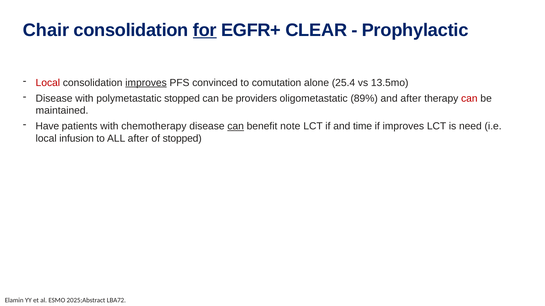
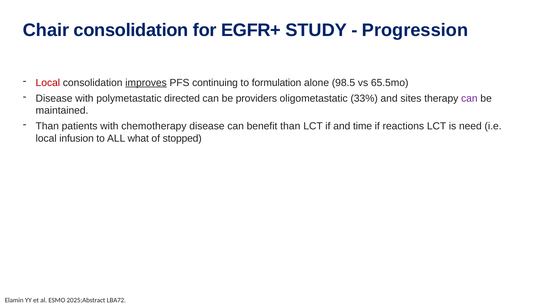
for underline: present -> none (205, 30)
CLEAR: CLEAR -> STUDY (316, 30)
Prophylactic: Prophylactic -> Progression (415, 30)
convinced: convinced -> continuing (215, 83)
comutation: comutation -> formulation (277, 83)
25.4: 25.4 -> 98.5 (343, 83)
13.5mo: 13.5mo -> 65.5mo (390, 83)
polymetastatic stopped: stopped -> directed (182, 99)
89%: 89% -> 33% (364, 99)
and after: after -> sites (411, 99)
can colour: red -> purple (469, 99)
Have: Have -> Than (47, 126)
can underline: present -> none (236, 126)
benefit note: note -> than (290, 126)
if improves: improves -> reactions (403, 126)
ALL after: after -> what (138, 139)
